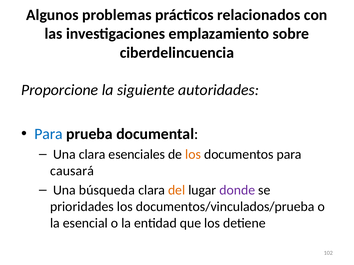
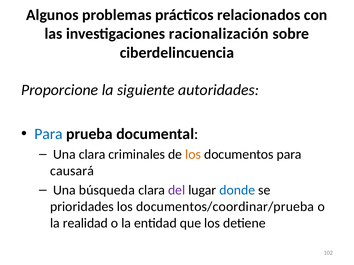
emplazamiento: emplazamiento -> racionalización (219, 34)
esenciales: esenciales -> criminales (137, 155)
del colour: orange -> purple (177, 190)
donde colour: purple -> blue (237, 190)
documentos/vinculados/prueba: documentos/vinculados/prueba -> documentos/coordinar/prueba (225, 207)
esencial: esencial -> realidad (85, 223)
